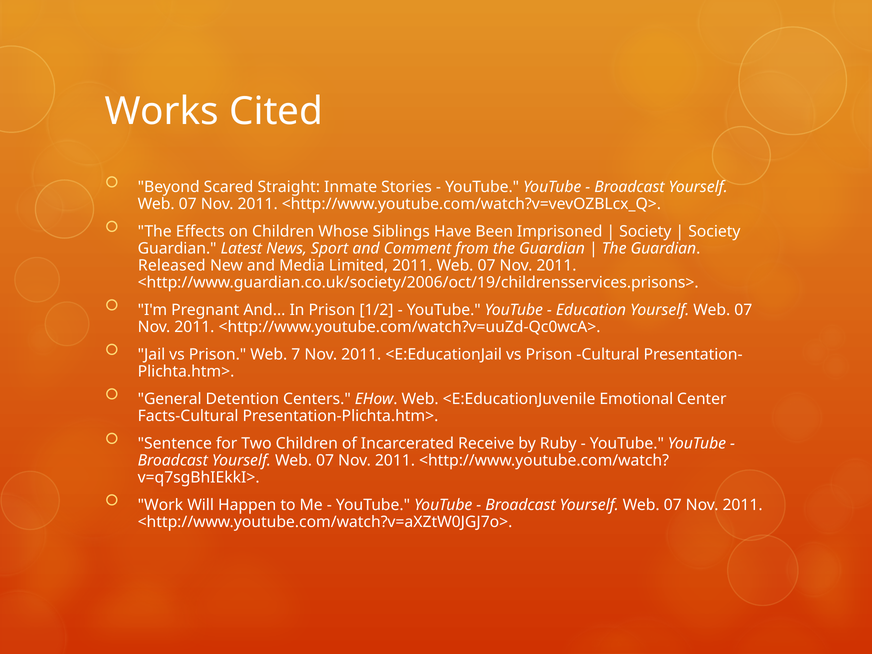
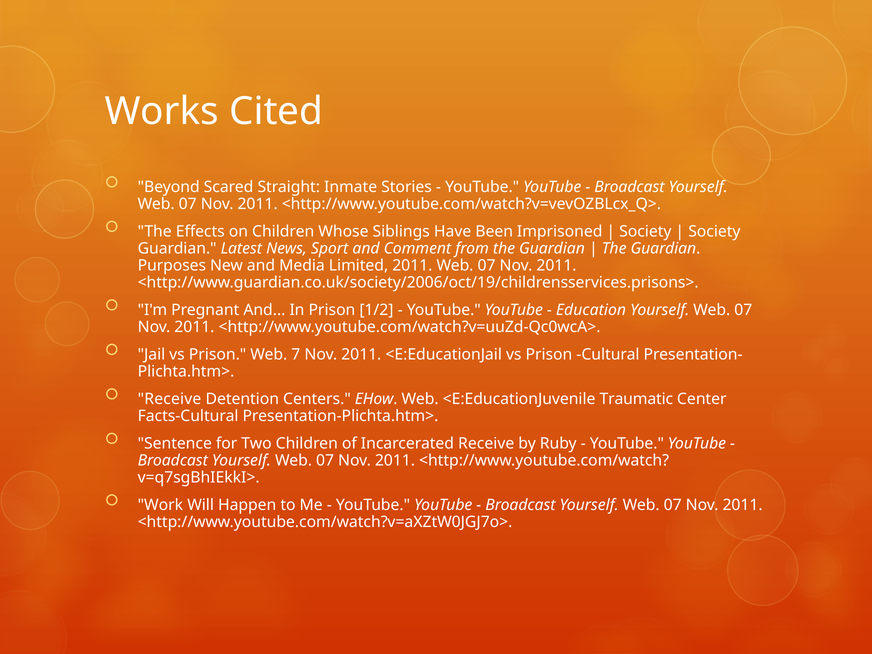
Released: Released -> Purposes (172, 266)
General: General -> Receive (170, 399)
Emotional: Emotional -> Traumatic (636, 399)
